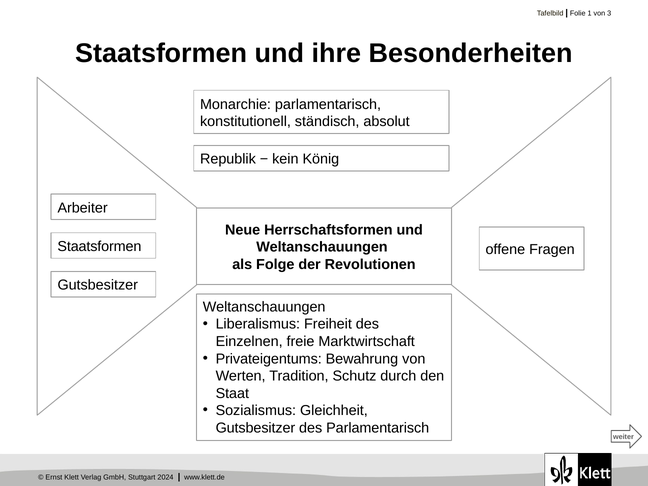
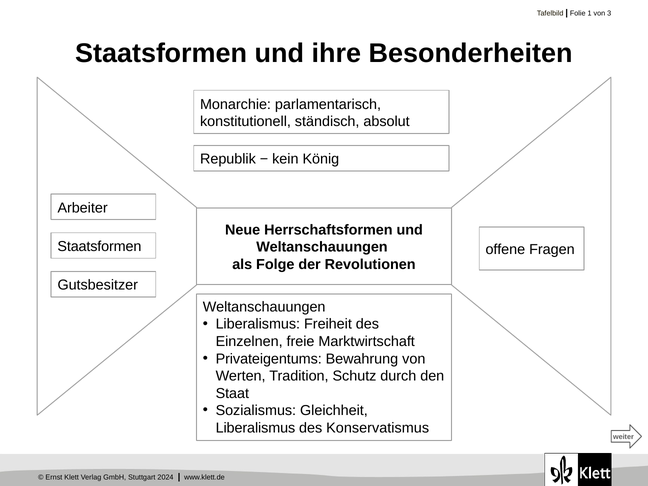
Gutsbesitzer: Gutsbesitzer -> Liberalismus (255, 428)
des Parlamentarisch: Parlamentarisch -> Konservatismus (378, 428)
